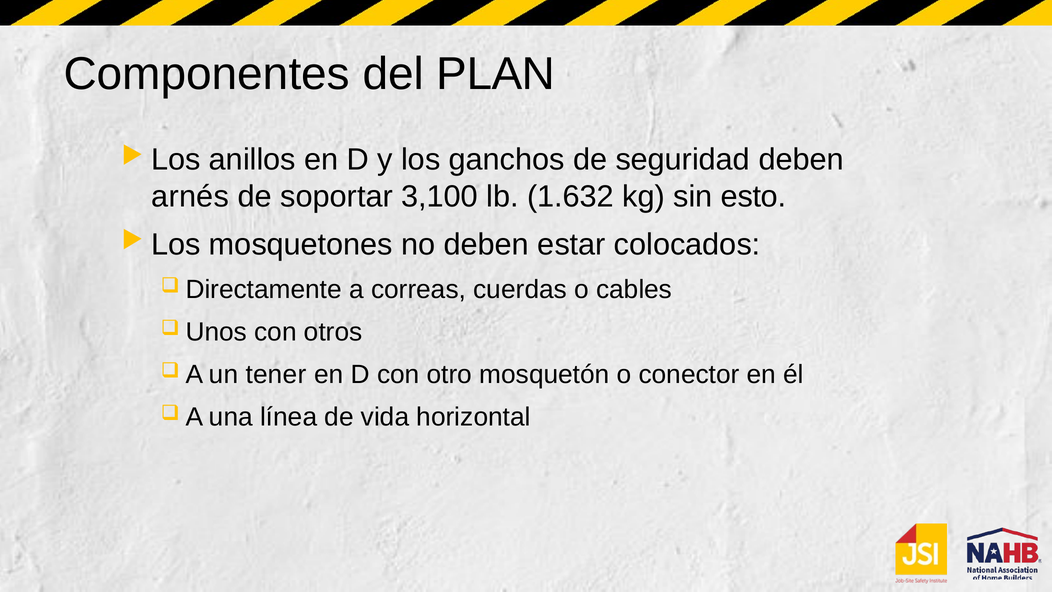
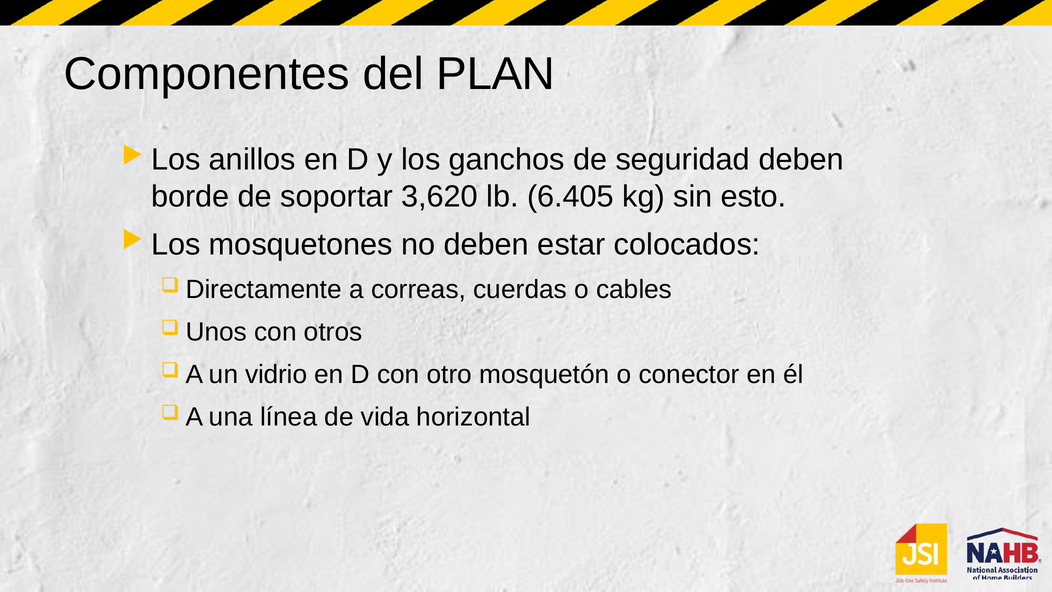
arnés: arnés -> borde (190, 197)
3,100: 3,100 -> 3,620 (440, 197)
1.632: 1.632 -> 6.405 (570, 197)
tener: tener -> vidrio (276, 374)
